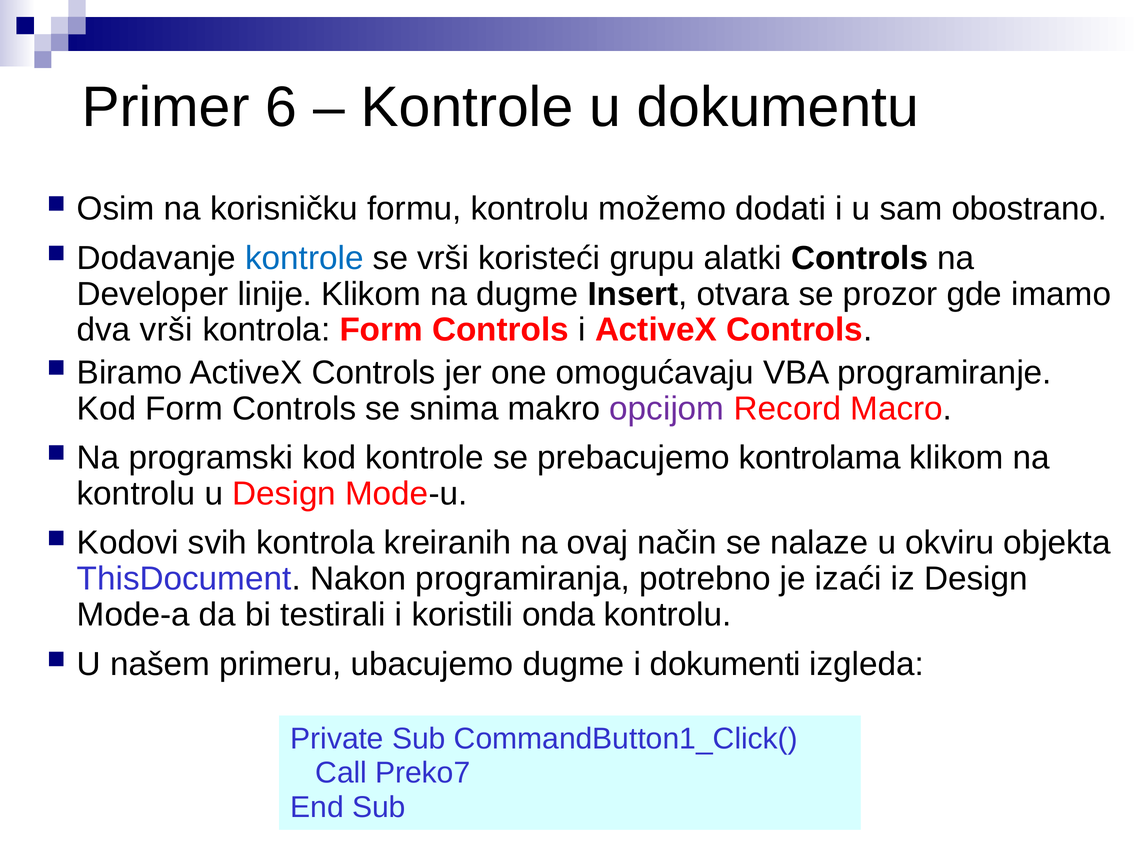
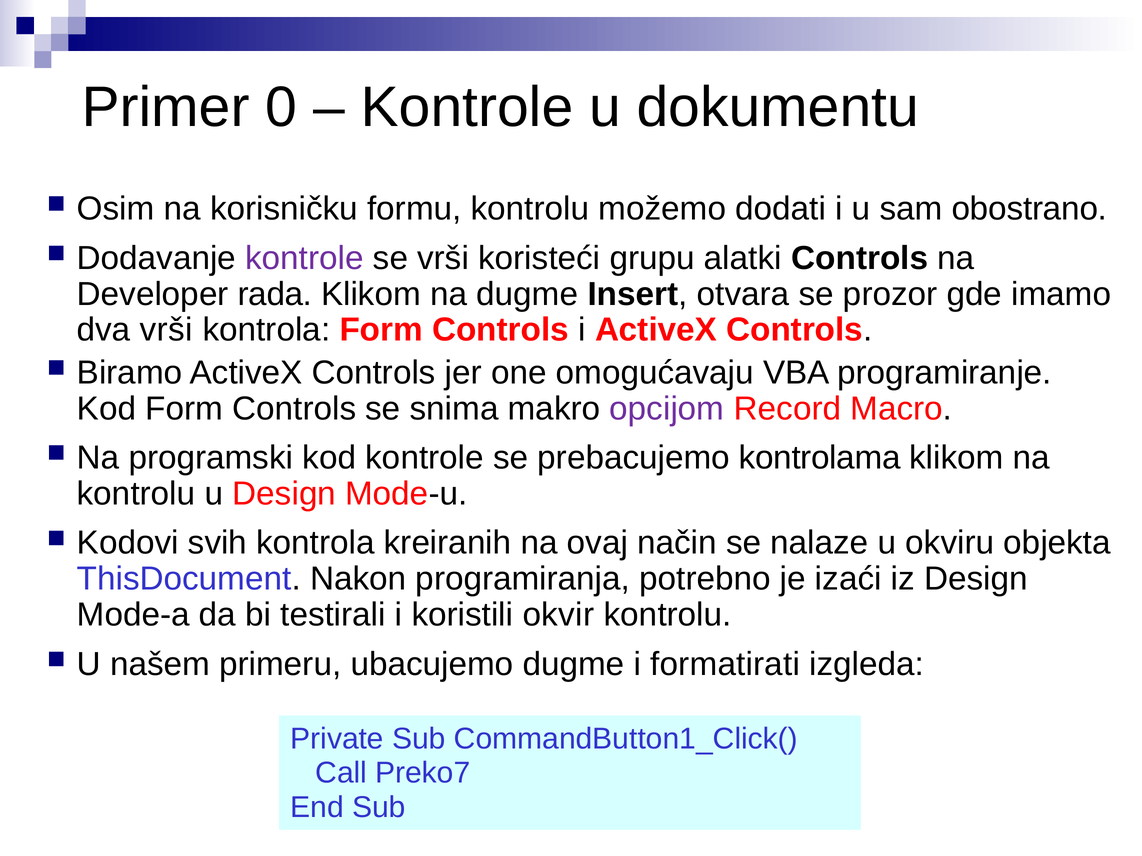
6: 6 -> 0 (281, 107)
kontrole colour: blue -> purple (305, 258)
linije: linije -> rada (275, 294)
onda: onda -> okvir (558, 615)
dokumenti: dokumenti -> formatirati (725, 664)
